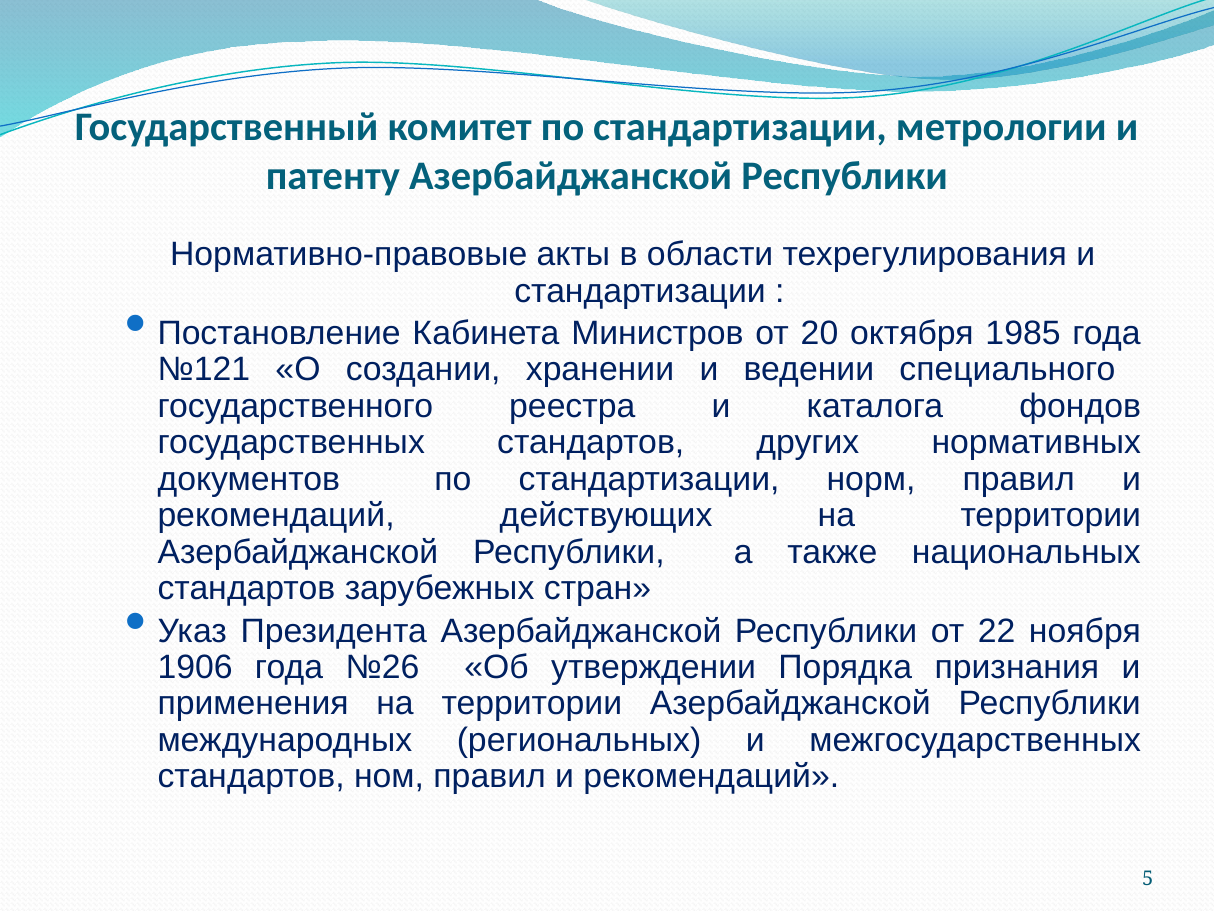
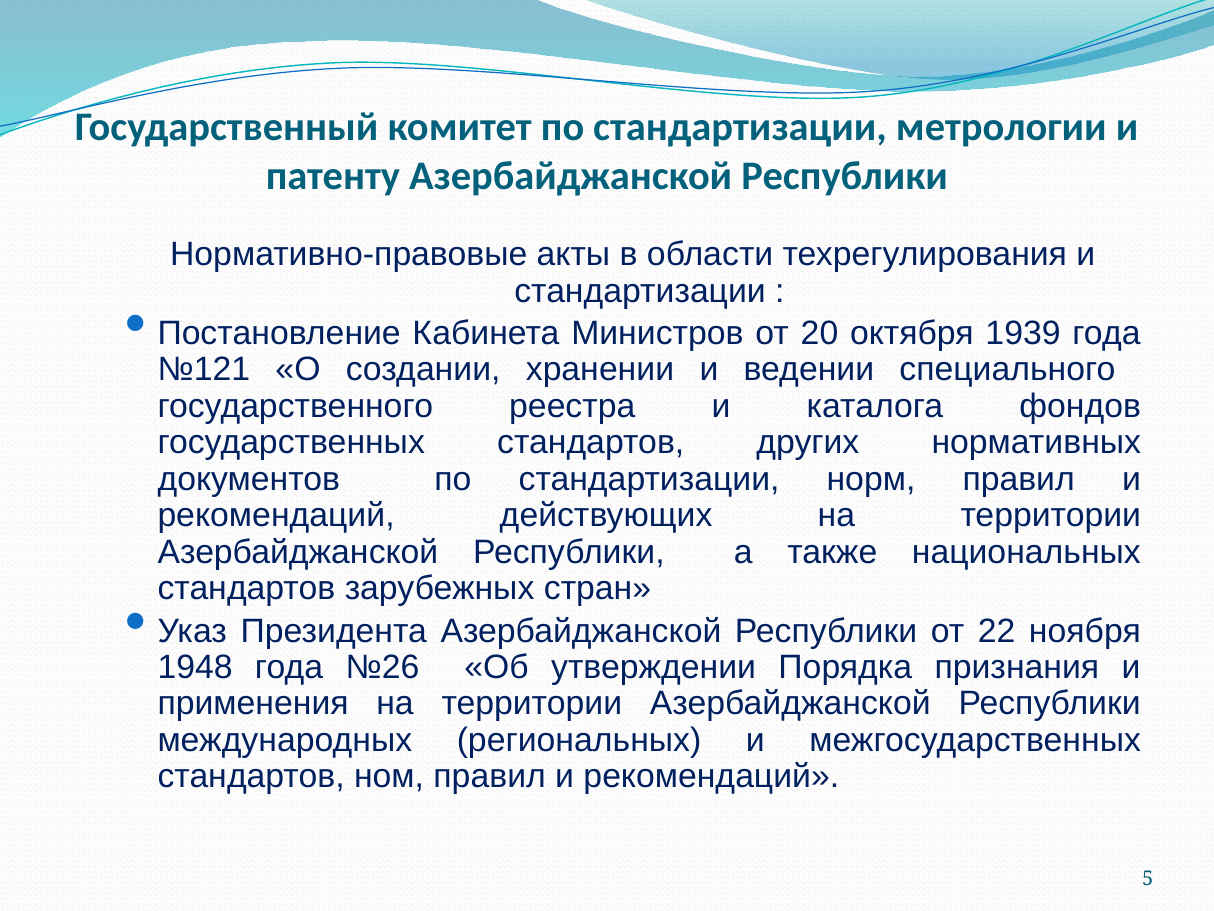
1985: 1985 -> 1939 (1023, 333)
1906: 1906 -> 1948 (195, 667)
